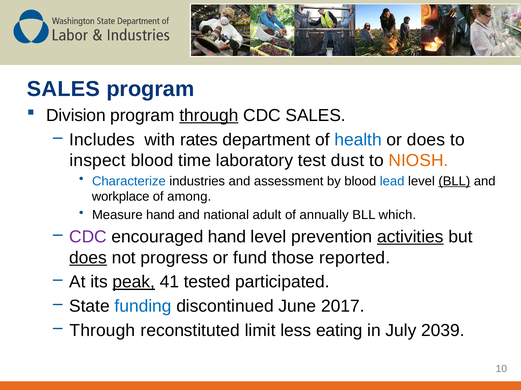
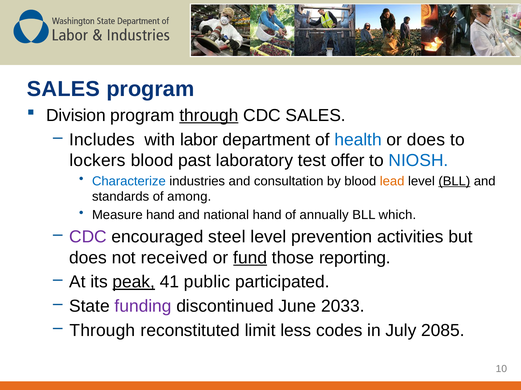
rates: rates -> labor (199, 140)
inspect: inspect -> lockers (98, 161)
time: time -> past (195, 161)
dust: dust -> offer (348, 161)
NIOSH colour: orange -> blue (419, 161)
assessment: assessment -> consultation (289, 181)
lead colour: blue -> orange (392, 181)
workplace: workplace -> standards (121, 197)
national adult: adult -> hand (267, 215)
encouraged hand: hand -> steel (227, 237)
activities underline: present -> none (410, 237)
does underline: present -> none (88, 258)
progress: progress -> received (174, 258)
fund underline: none -> present (250, 258)
reported: reported -> reporting (355, 258)
tested: tested -> public (207, 282)
funding colour: blue -> purple (143, 307)
2017: 2017 -> 2033 (343, 307)
eating: eating -> codes (339, 331)
2039: 2039 -> 2085 (443, 331)
